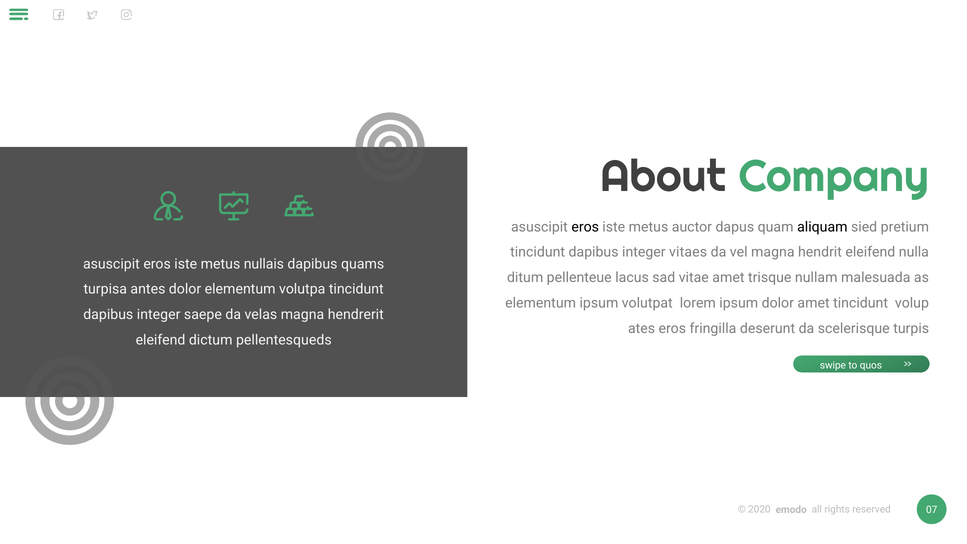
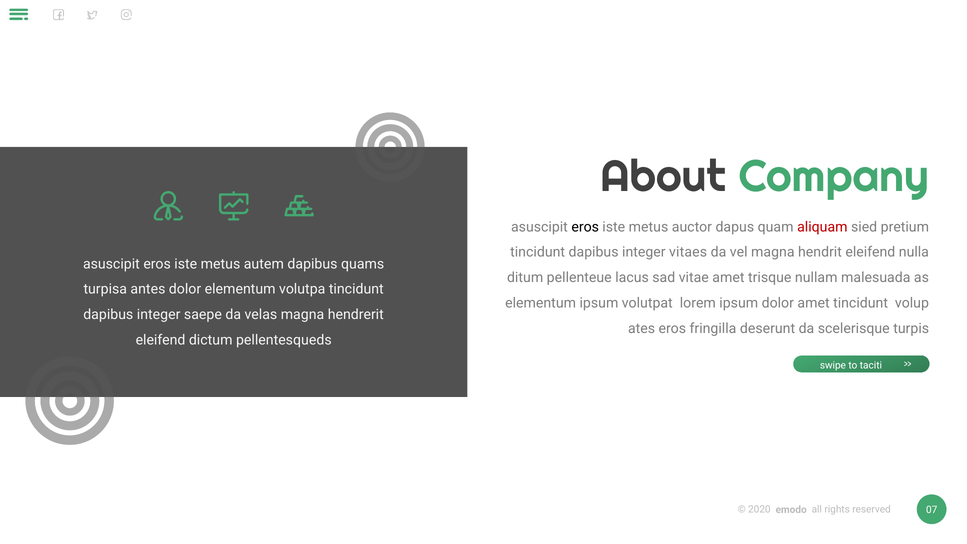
aliquam colour: black -> red (822, 227)
nullais: nullais -> autem (264, 264)
quos: quos -> taciti (871, 366)
